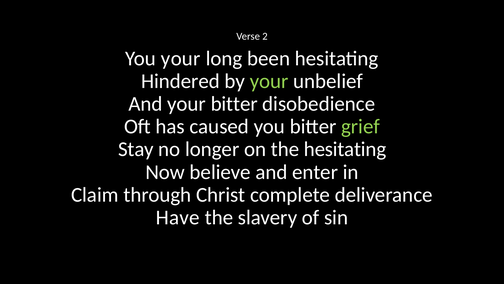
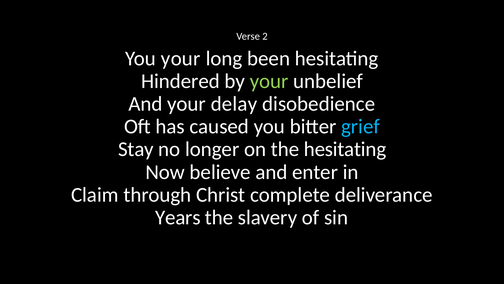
your bitter: bitter -> delay (234, 104)
grief colour: light green -> light blue (360, 126)
Have: Have -> Years (178, 217)
